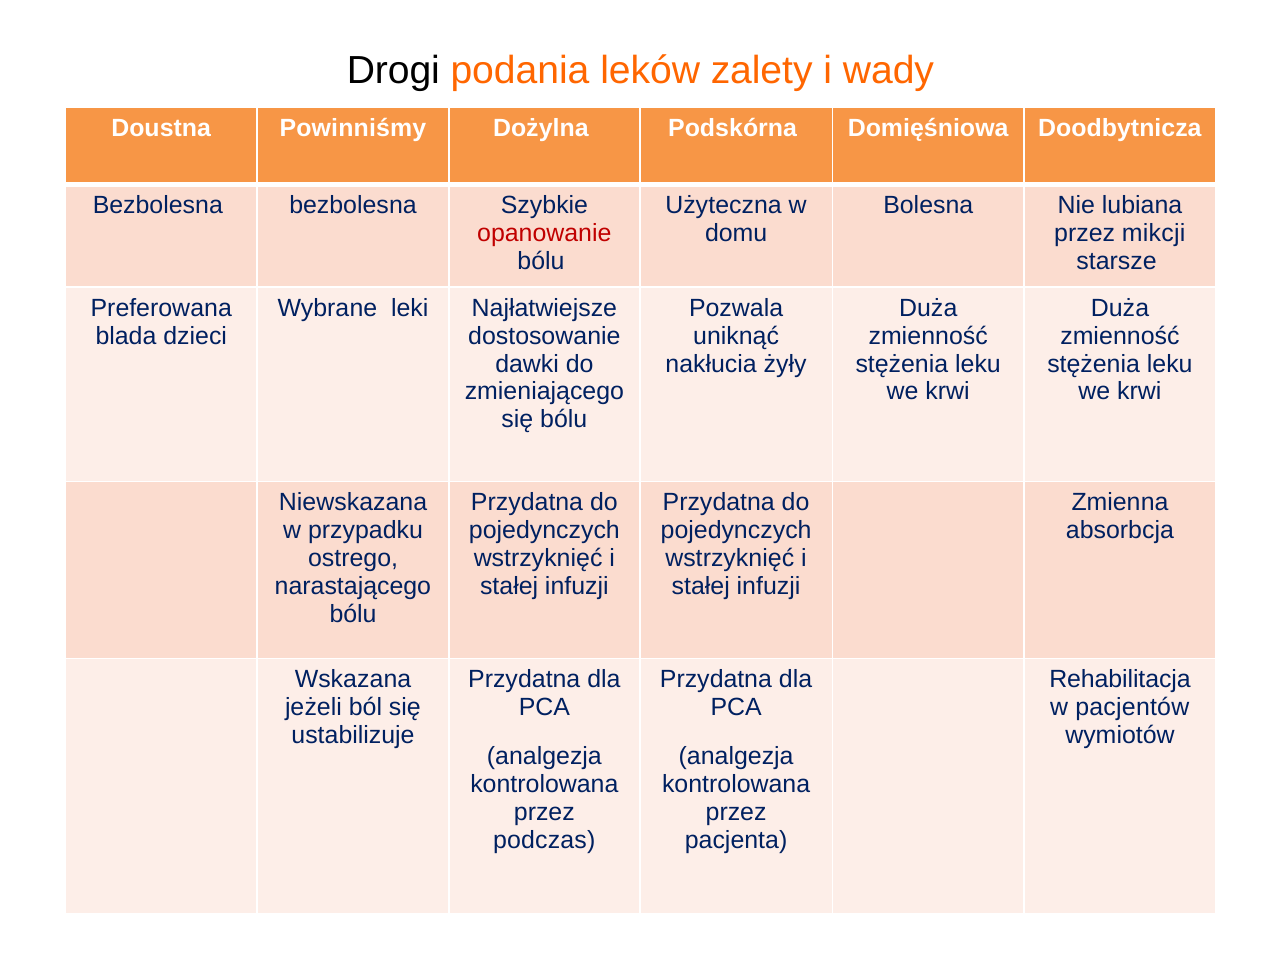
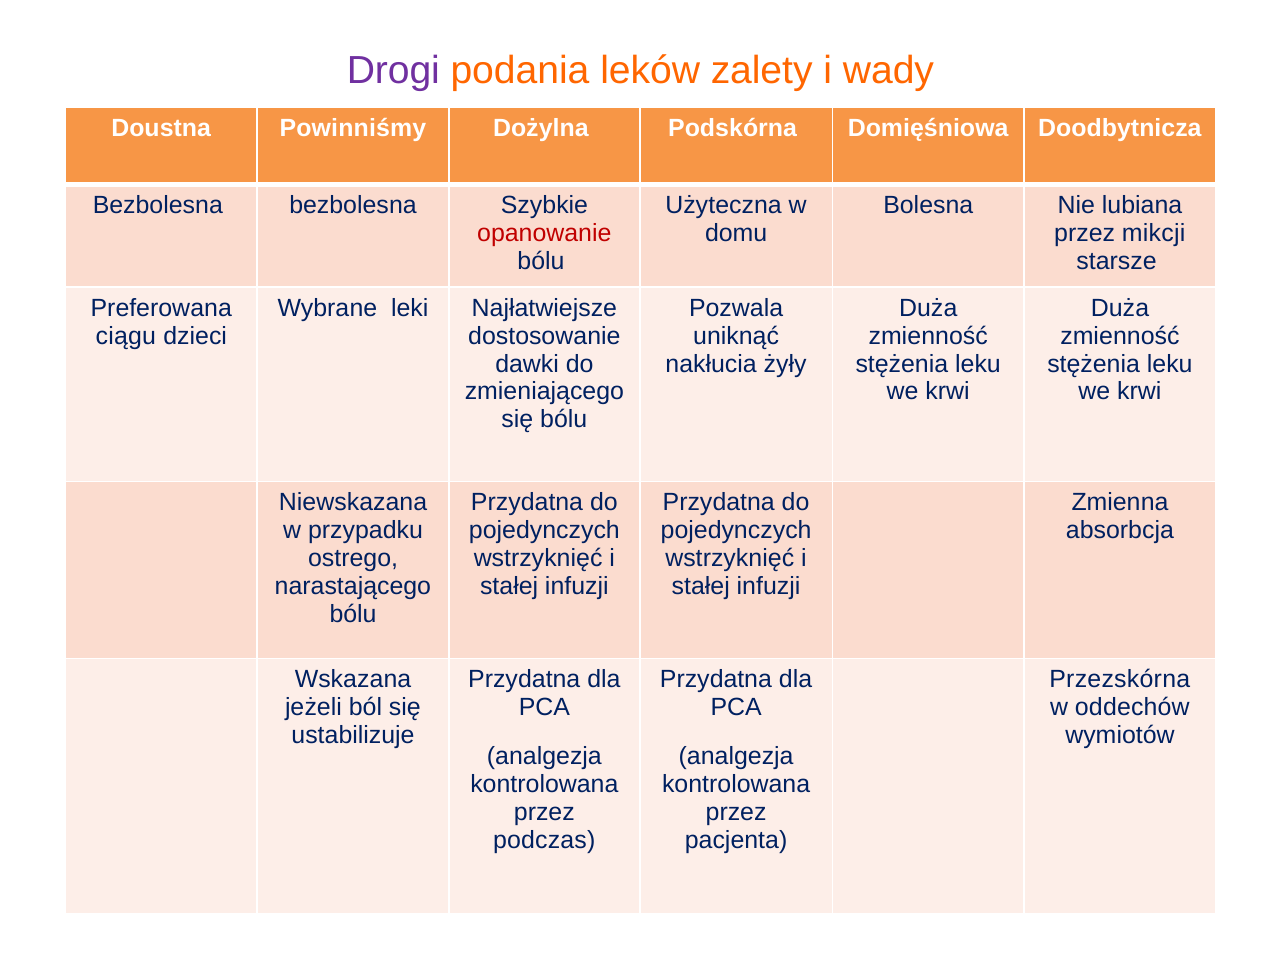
Drogi colour: black -> purple (393, 71)
blada: blada -> ciągu (126, 336)
Rehabilitacja: Rehabilitacja -> Przezskórna (1120, 679)
pacjentów: pacjentów -> oddechów (1132, 707)
